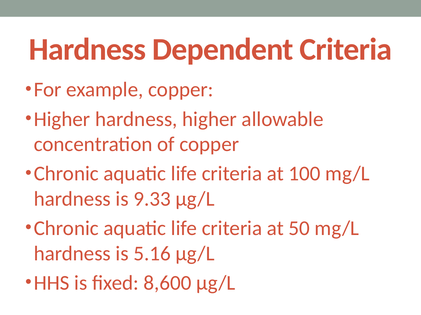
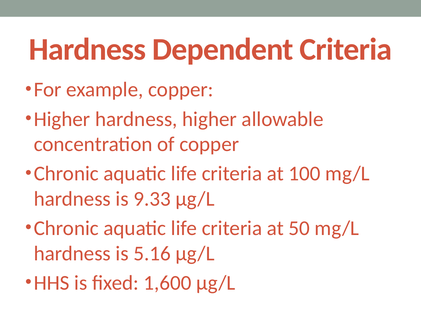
8,600: 8,600 -> 1,600 (168, 284)
